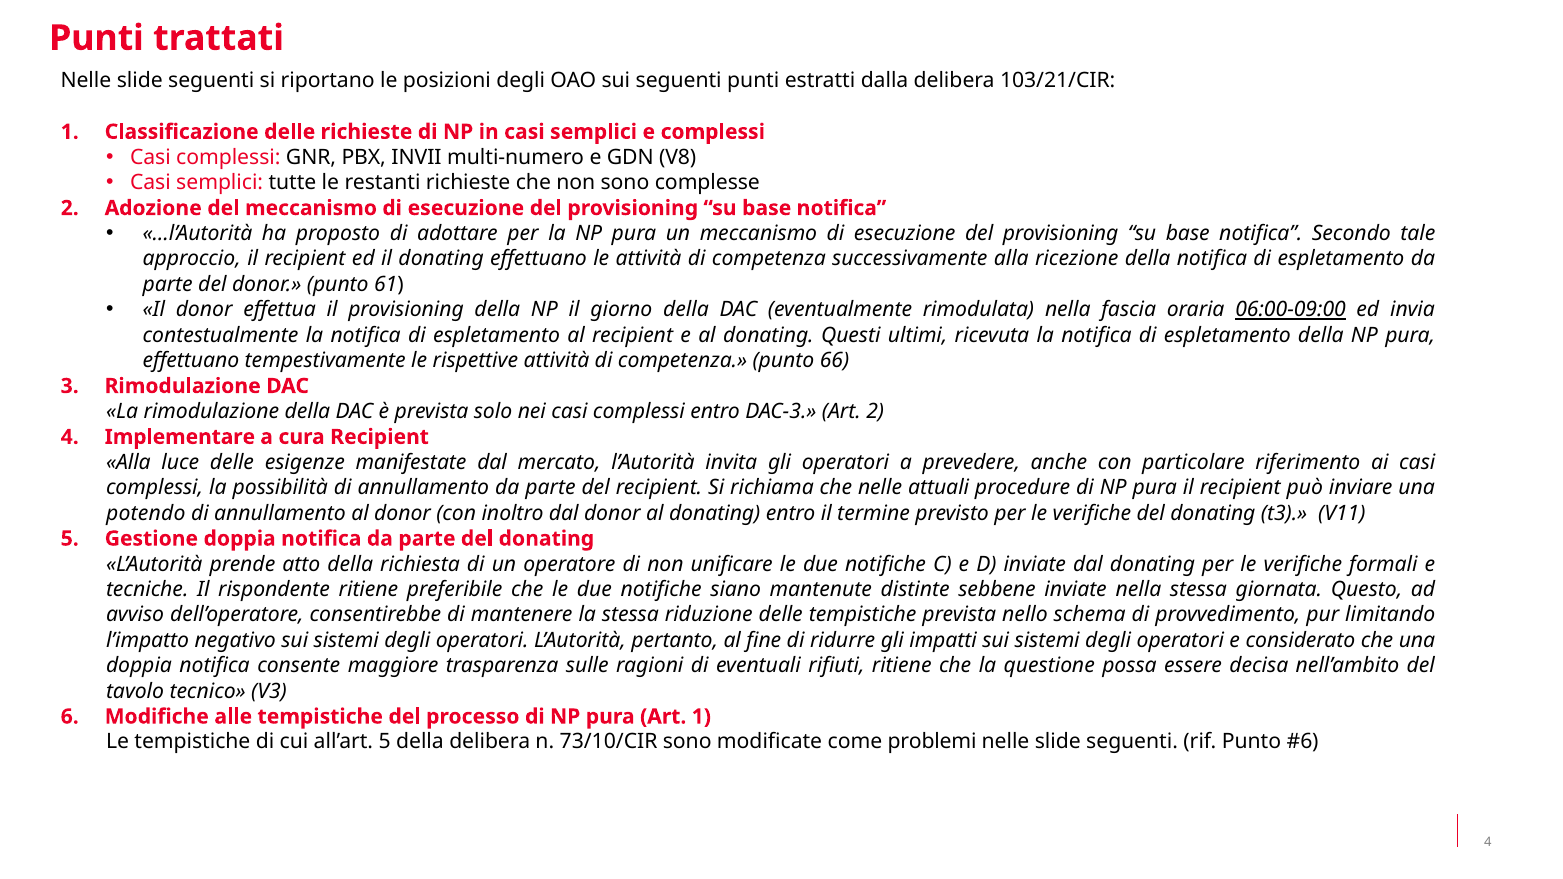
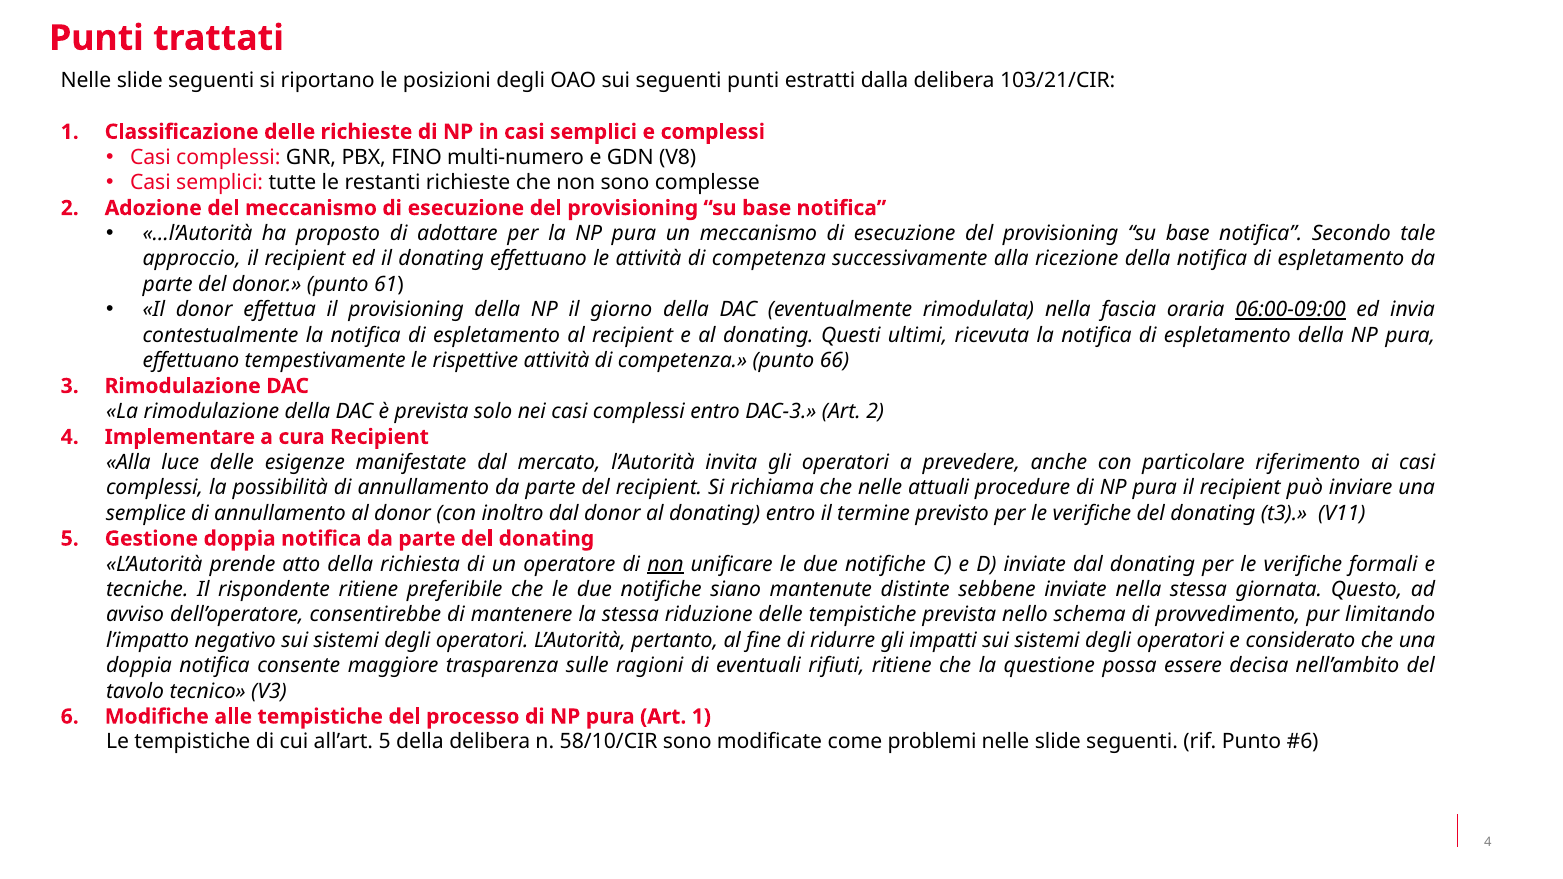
INVII: INVII -> FINO (417, 157)
potendo: potendo -> semplice (146, 513)
non underline: none -> present (665, 564)
73/10/CIR: 73/10/CIR -> 58/10/CIR (609, 742)
